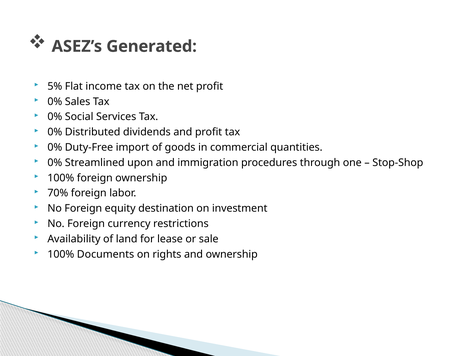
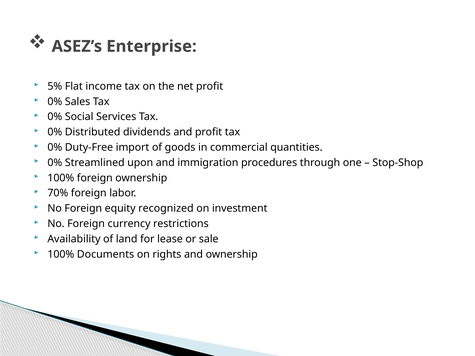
Generated: Generated -> Enterprise (151, 46)
destination: destination -> recognized (166, 209)
